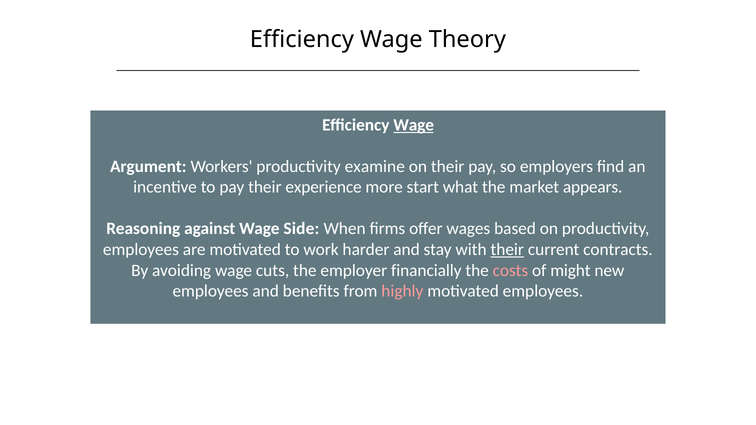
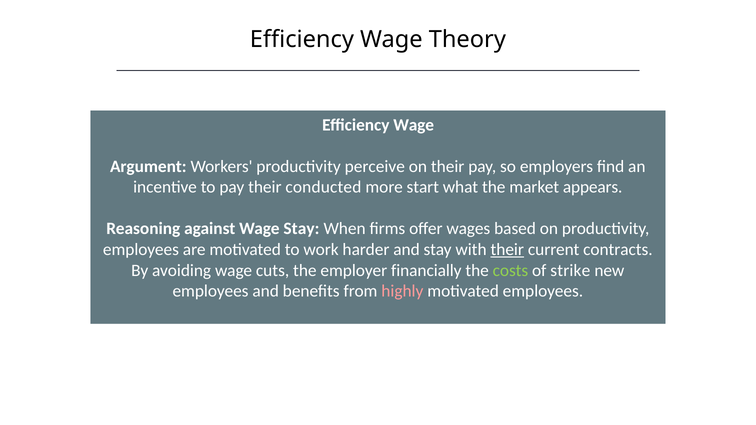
Wage underline: present -> none (414, 125)
examine: examine -> perceive (375, 167)
experience: experience -> conducted (323, 187)
Wage Side: Side -> Stay (301, 229)
costs colour: pink -> light green (510, 270)
might: might -> strike (570, 270)
